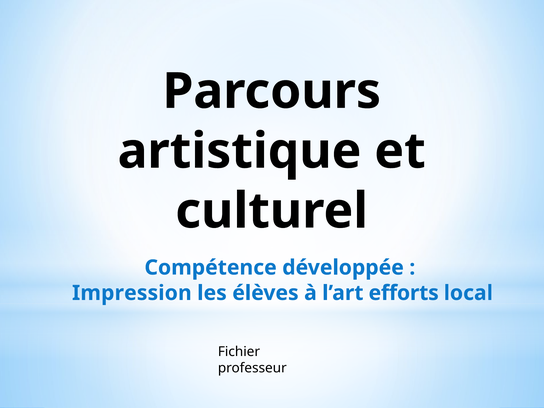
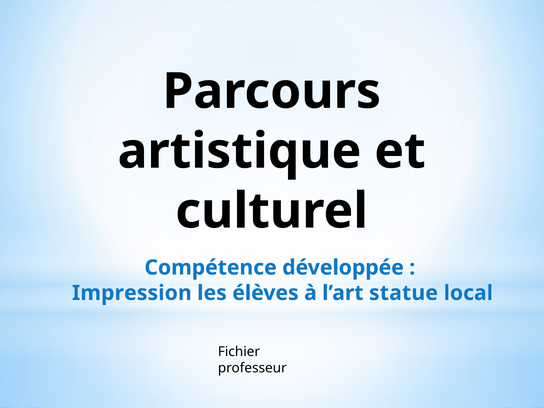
efforts: efforts -> statue (403, 293)
